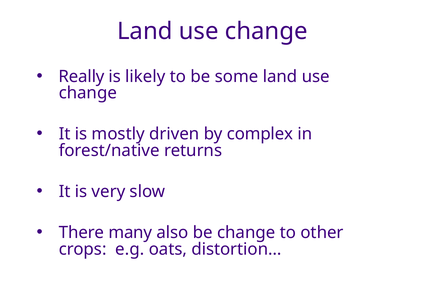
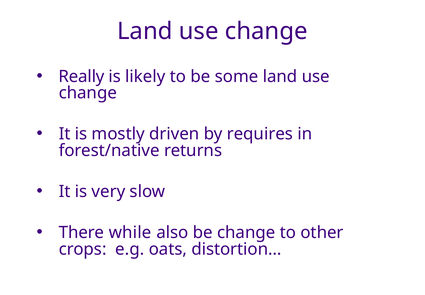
complex: complex -> requires (260, 134)
many: many -> while (130, 232)
